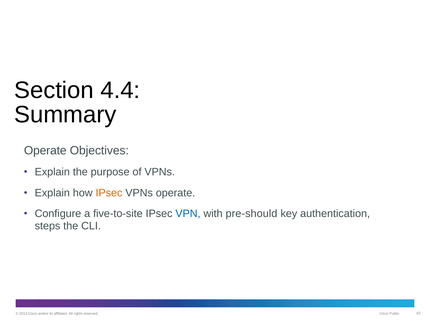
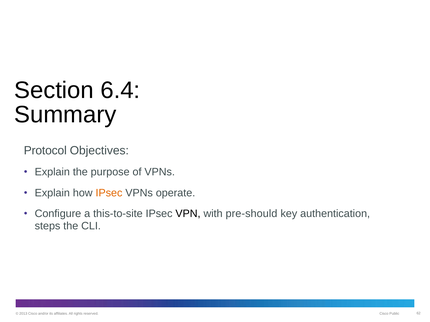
4.4: 4.4 -> 6.4 (120, 91)
Operate: Operate -> Protocol (45, 151)
five-to-site: five-to-site -> this-to-site (118, 214)
VPN colour: blue -> black (188, 214)
